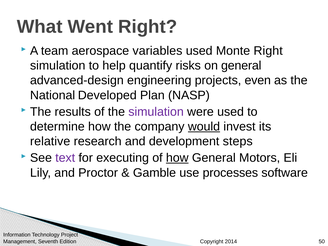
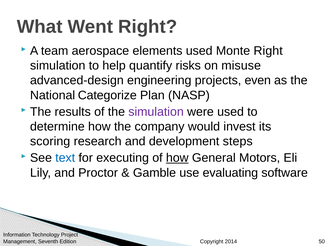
variables: variables -> elements (158, 51)
on general: general -> misuse (241, 66)
Developed: Developed -> Categorize (107, 95)
would underline: present -> none (204, 127)
relative: relative -> scoring (50, 141)
text colour: purple -> blue (65, 158)
processes: processes -> evaluating (230, 173)
